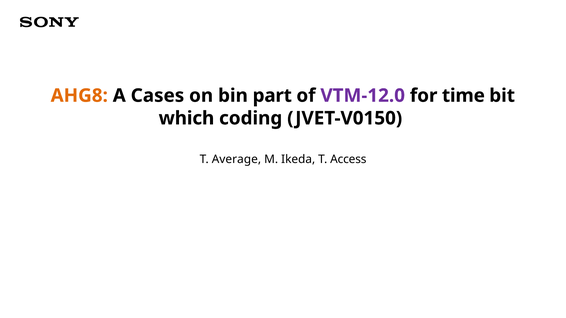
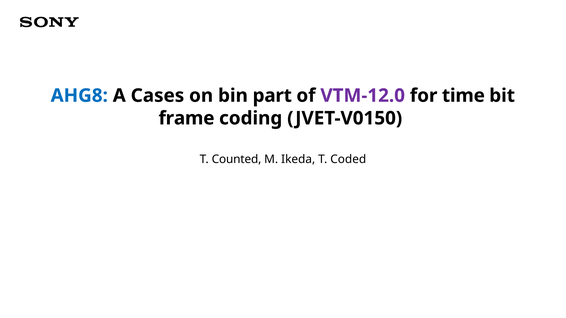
AHG8 colour: orange -> blue (79, 96)
which: which -> frame (187, 118)
Average: Average -> Counted (237, 159)
Access: Access -> Coded (348, 159)
